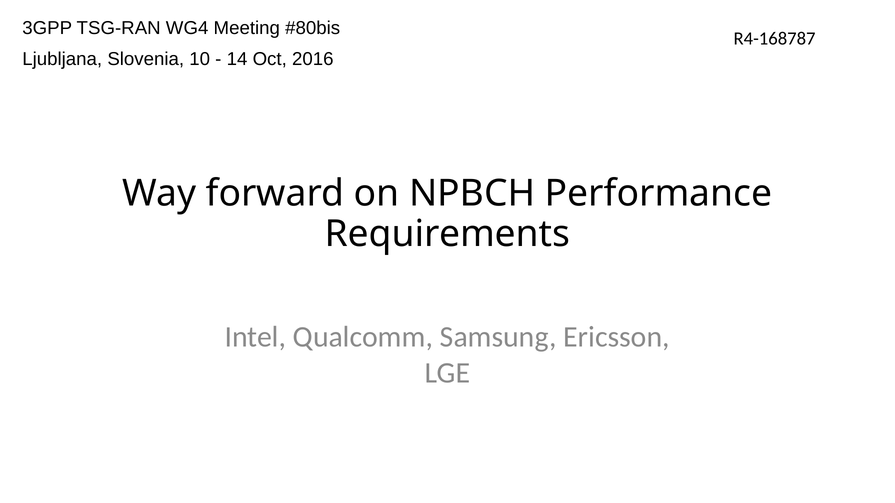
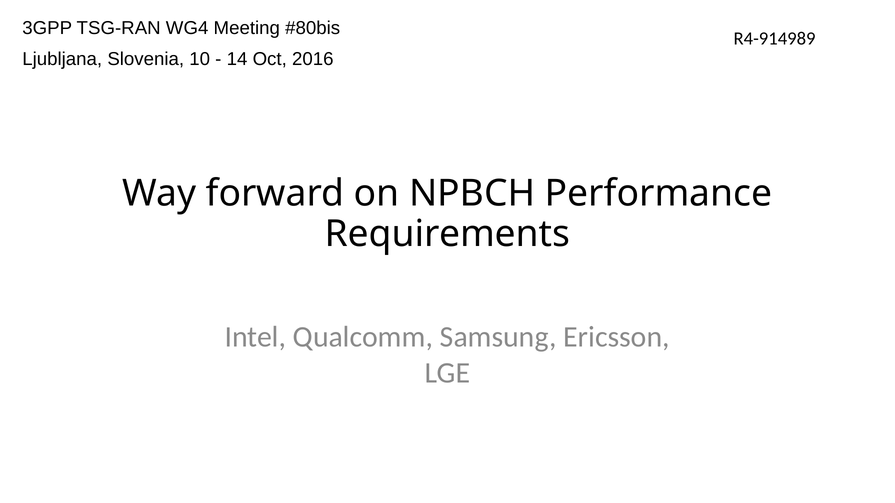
R4-168787: R4-168787 -> R4-914989 (775, 39)
